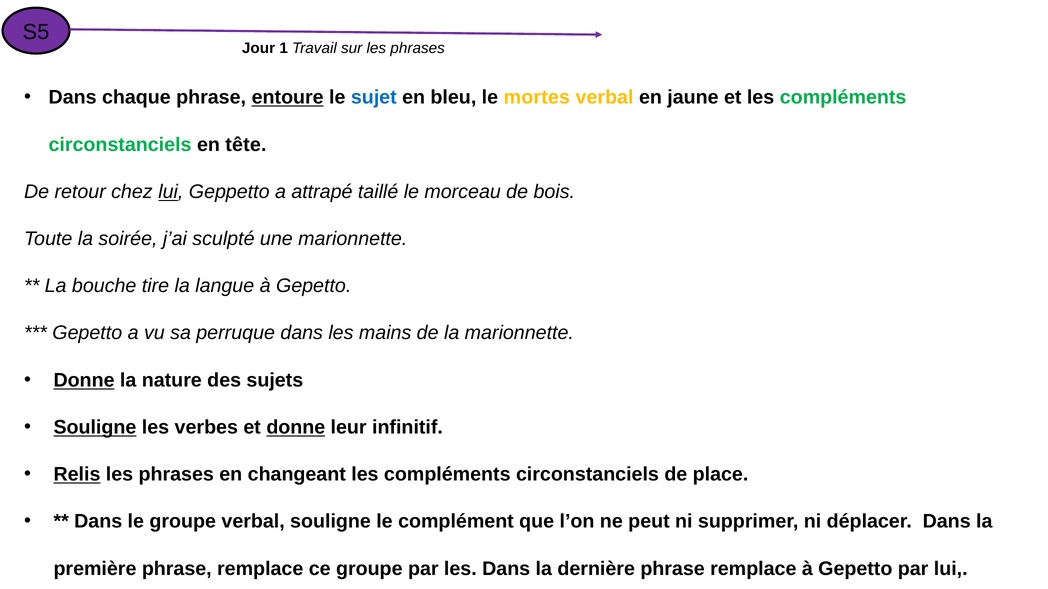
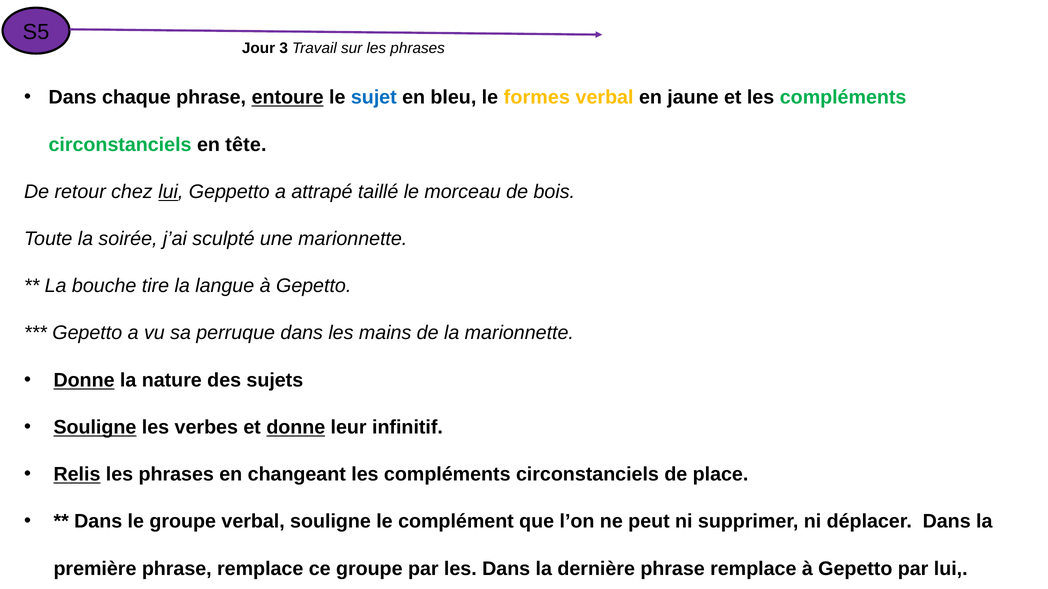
1: 1 -> 3 (284, 48)
mortes: mortes -> formes (537, 97)
